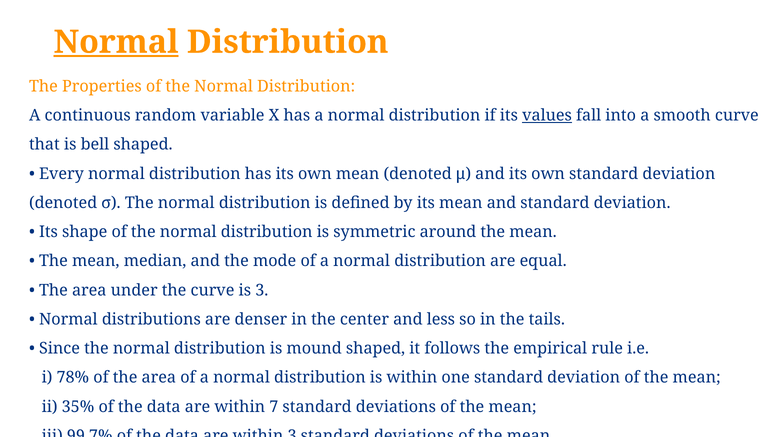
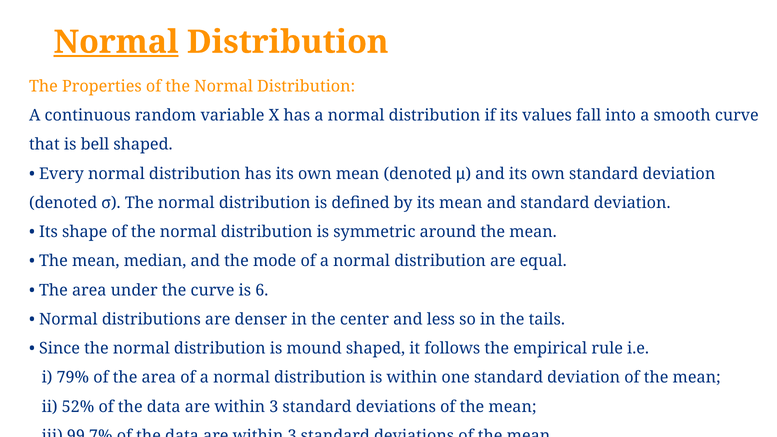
values underline: present -> none (547, 116)
is 3: 3 -> 6 (262, 290)
78%: 78% -> 79% (73, 378)
35%: 35% -> 52% (78, 407)
7: 7 -> 3 (274, 407)
